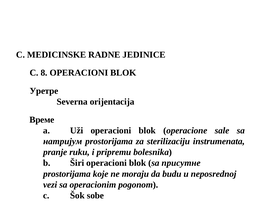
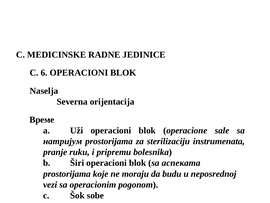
8: 8 -> 6 (44, 73)
Уретре: Уретре -> Naselja (44, 91)
присутне: присутне -> аспеката (181, 163)
